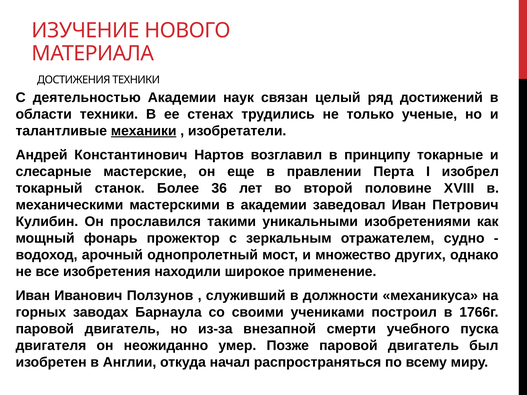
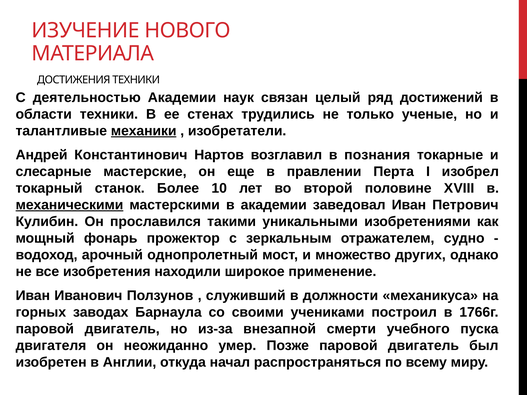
принципу: принципу -> познания (377, 155)
36: 36 -> 10 (219, 188)
механическими underline: none -> present (69, 205)
